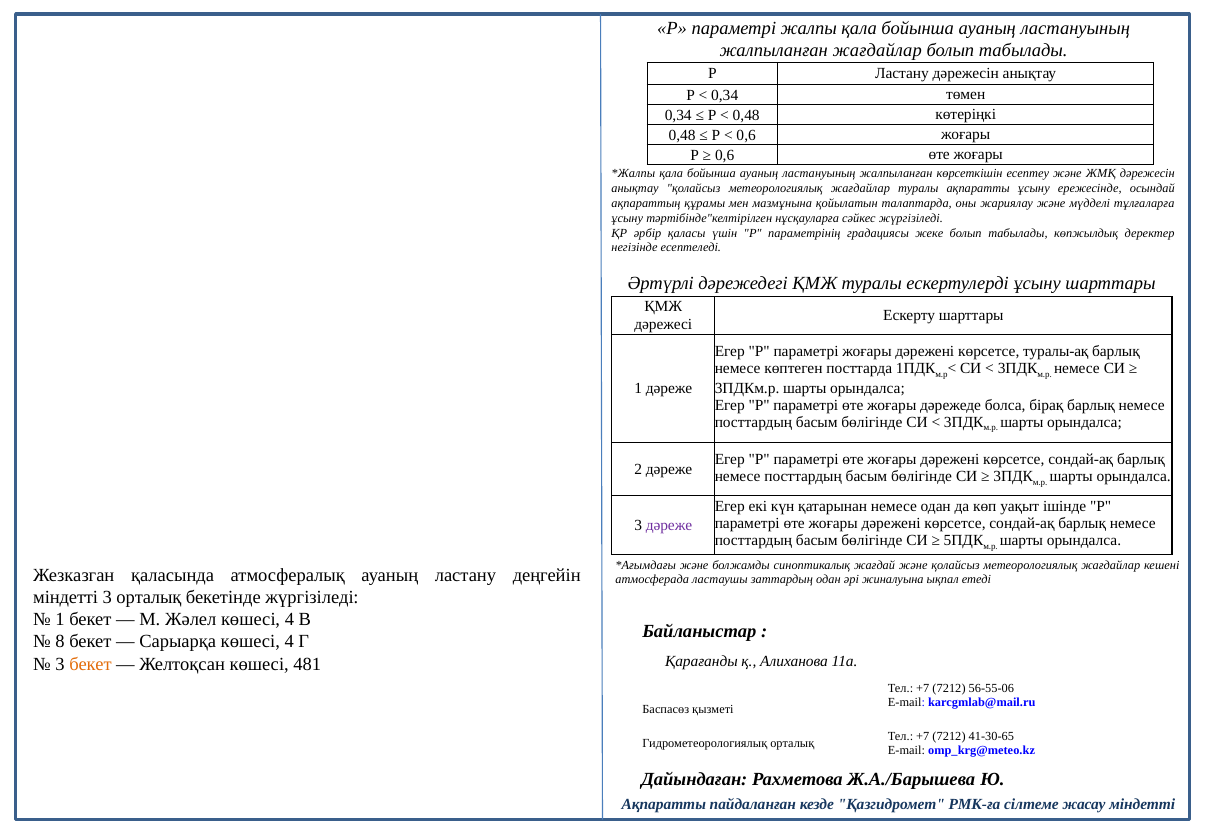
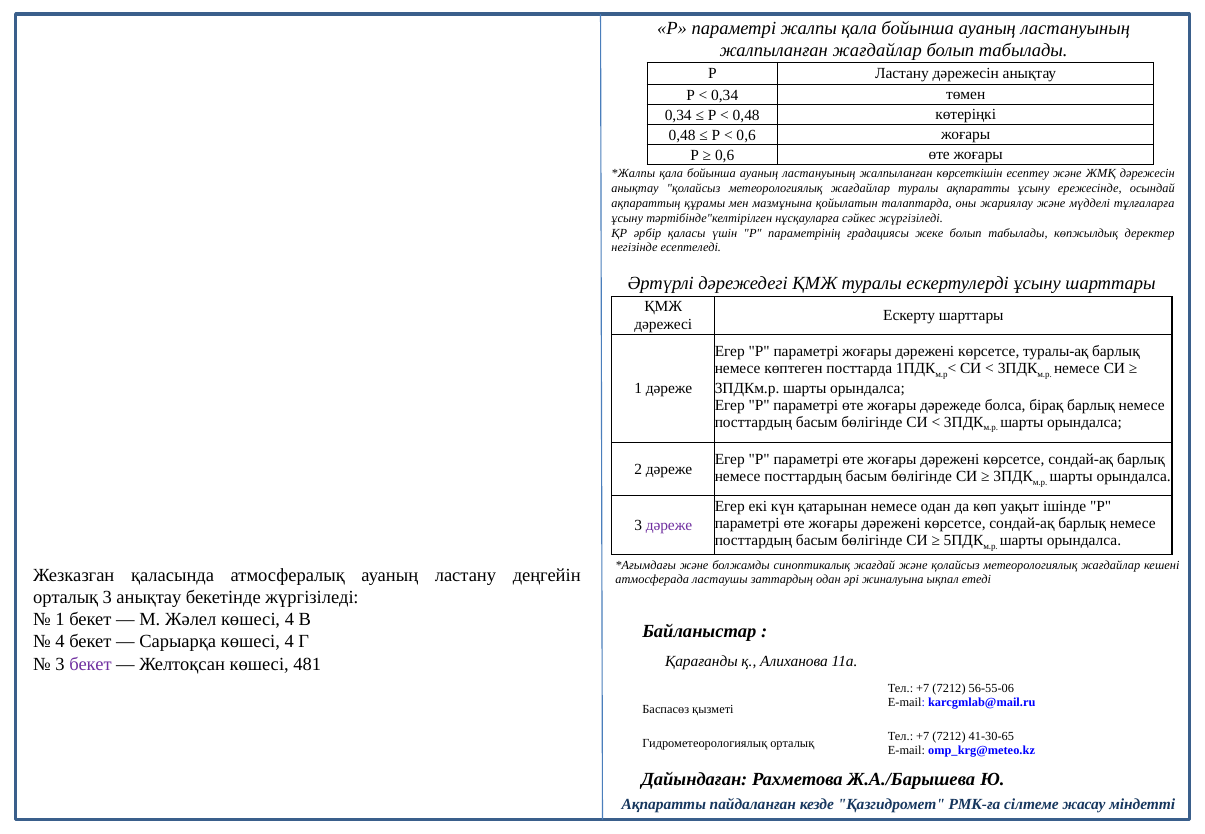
міндетті: міндетті -> орталық (66, 597)
3 орталық: орталық -> анықтау (149, 597)
8: 8 -> 4 (60, 642)
бекет colour: orange -> purple (90, 664)
